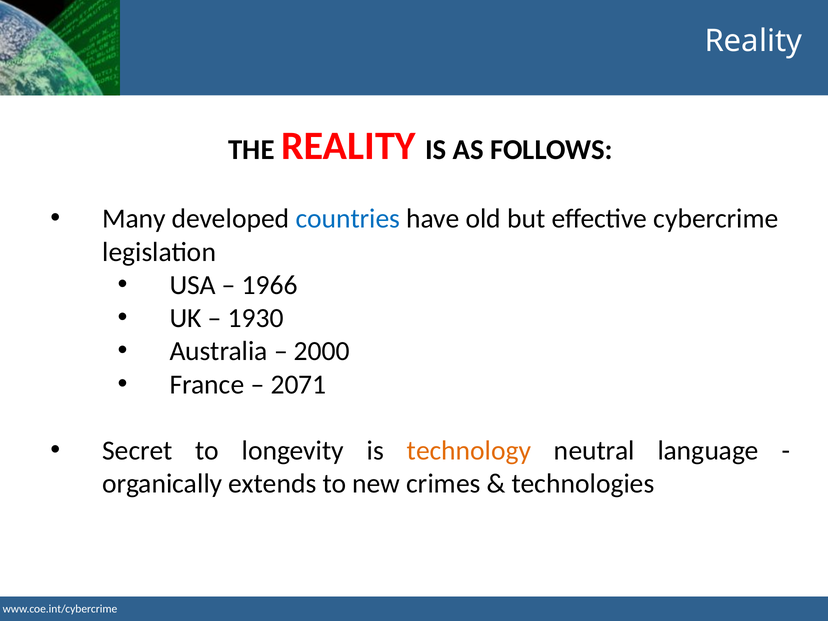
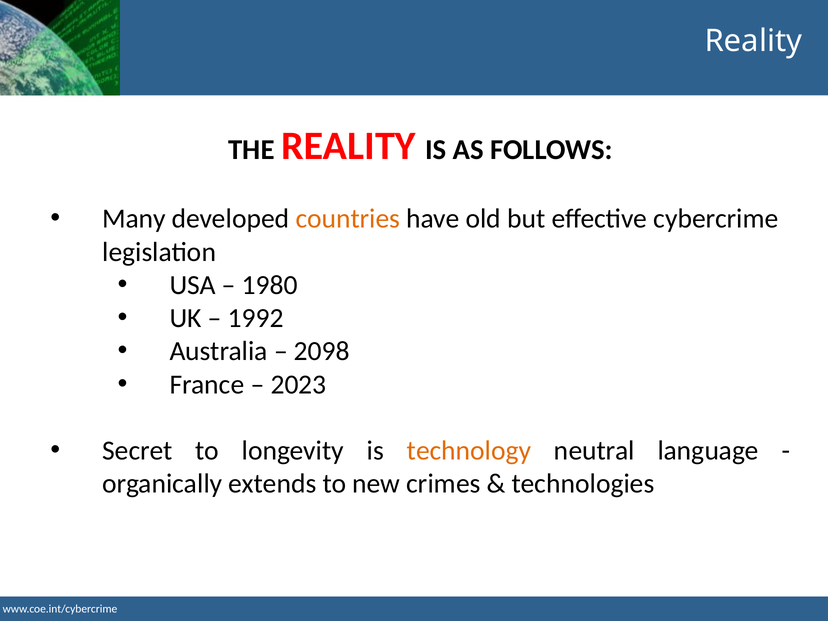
countries colour: blue -> orange (348, 219)
1966: 1966 -> 1980 (270, 285)
1930: 1930 -> 1992 (256, 318)
2000: 2000 -> 2098 (322, 351)
2071: 2071 -> 2023 (298, 384)
